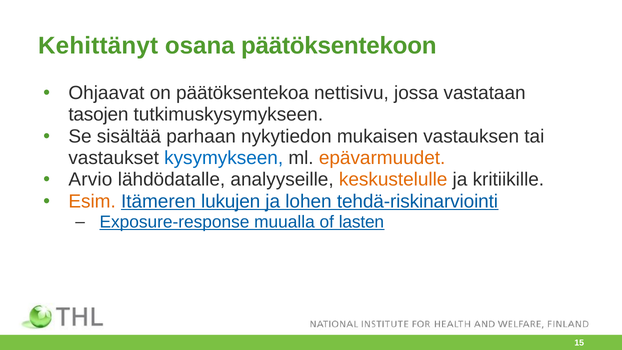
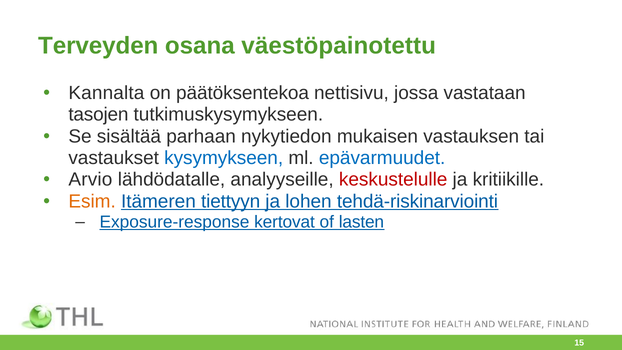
Kehittänyt: Kehittänyt -> Terveyden (98, 46)
päätöksentekoon: päätöksentekoon -> väestöpainotettu (339, 46)
Ohjaavat: Ohjaavat -> Kannalta (106, 93)
epävarmuudet colour: orange -> blue (382, 158)
keskustelulle colour: orange -> red (393, 180)
lukujen: lukujen -> tiettyyn (231, 201)
muualla: muualla -> kertovat (285, 222)
